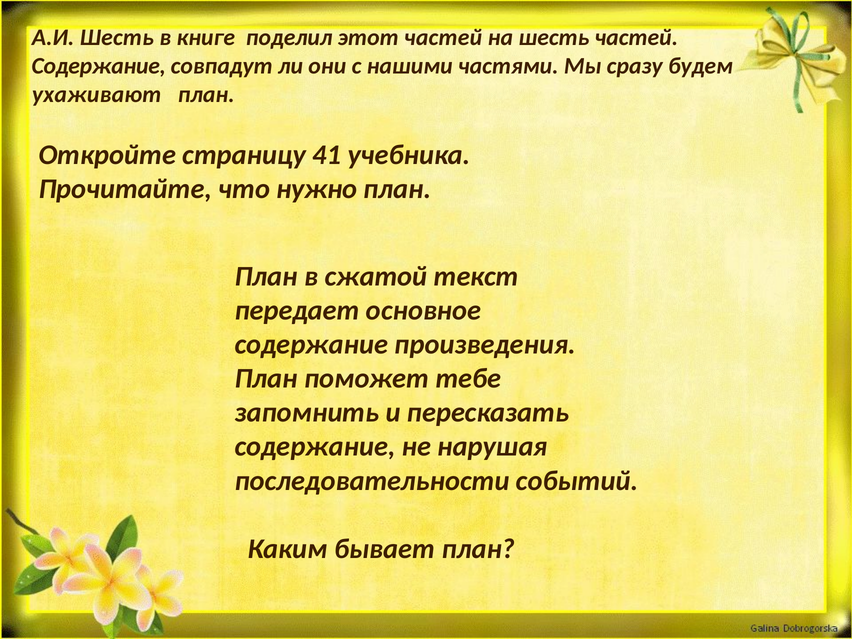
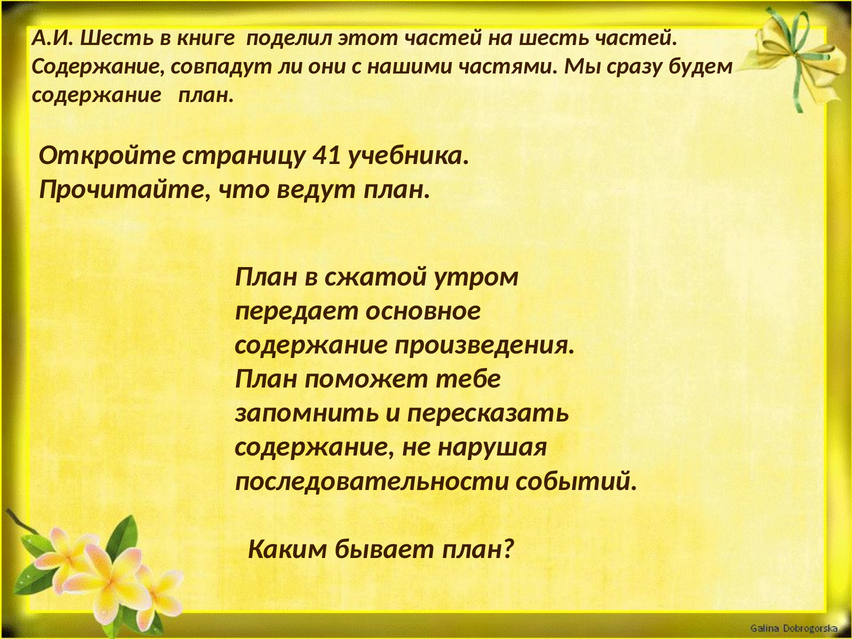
ухаживают: ухаживают -> содержание (97, 94)
нужно: нужно -> ведут (316, 189)
текст: текст -> утром (476, 276)
